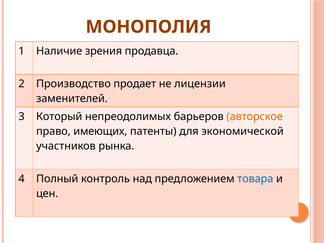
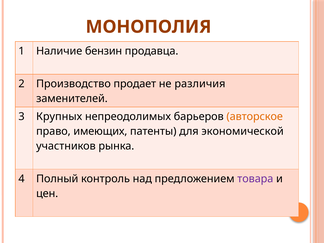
зрения: зрения -> бензин (104, 51)
лицензии: лицензии -> различия (200, 84)
Который: Который -> Крупных (59, 117)
товара colour: blue -> purple (255, 179)
